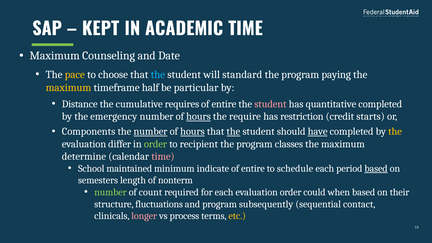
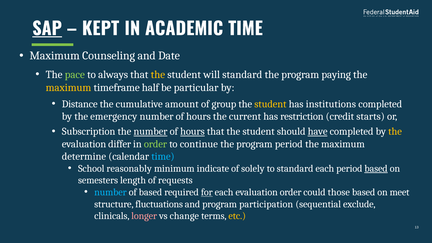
SAP underline: none -> present (47, 29)
pace colour: yellow -> light green (75, 75)
choose: choose -> always (113, 75)
the colour: light blue -> yellow (158, 75)
requires: requires -> amount (182, 104)
entire: entire -> group (224, 104)
student colour: pink -> yellow (270, 104)
quantitative: quantitative -> institutions (331, 104)
hours underline: present -> none (198, 116)
require: require -> current (245, 116)
Components: Components -> Subscription (89, 132)
the underline: present -> none (233, 132)
recipient: recipient -> continue (199, 144)
program classes: classes -> period (289, 144)
time colour: pink -> light blue (163, 156)
maintained: maintained -> reasonably (129, 168)
entire: entire -> solely (253, 168)
to schedule: schedule -> standard (295, 168)
nonterm: nonterm -> requests (175, 180)
number colour: light green -> light blue (110, 192)
of count: count -> based (150, 192)
for underline: none -> present (207, 192)
when: when -> those (339, 192)
their: their -> meet (400, 192)
subsequently: subsequently -> participation (266, 204)
contact: contact -> exclude (359, 204)
process: process -> change (184, 216)
